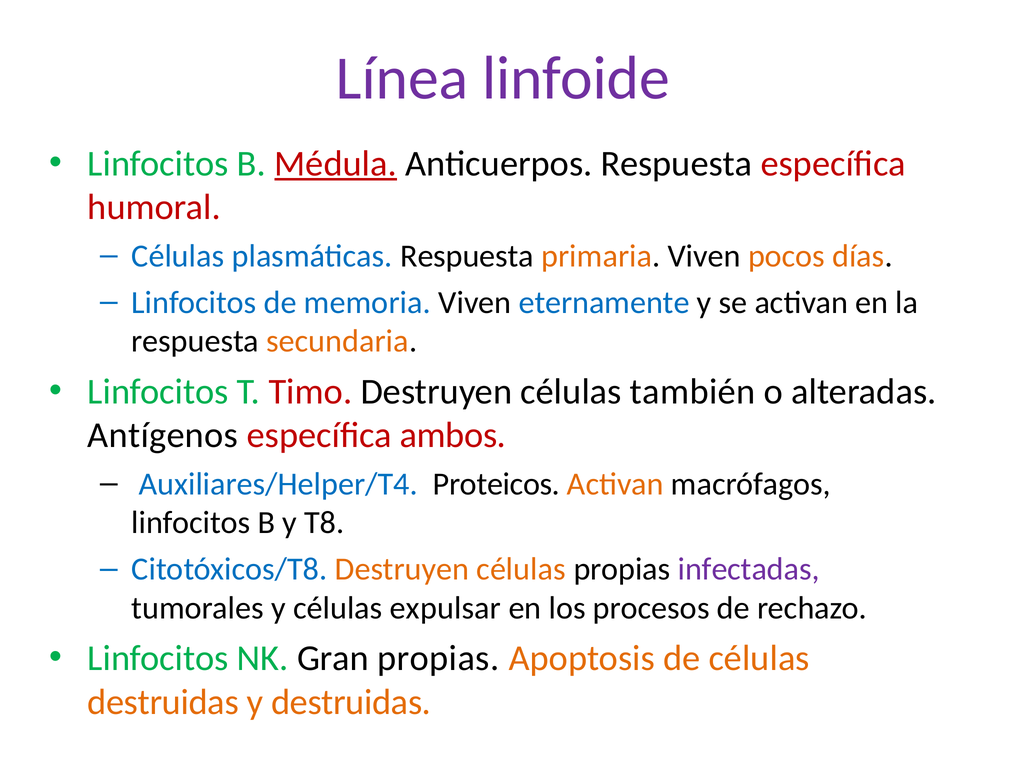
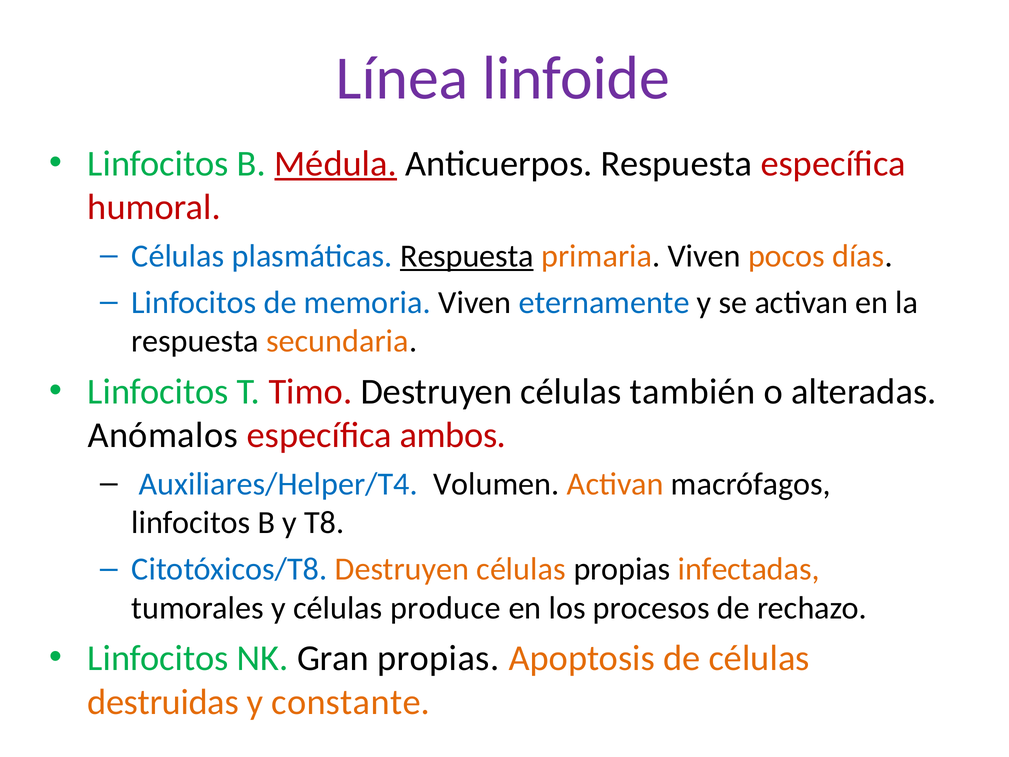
Respuesta underline: none -> present (467, 256)
Antígenos: Antígenos -> Anómalos (163, 435)
Proteicos: Proteicos -> Volumen (496, 484)
infectadas colour: purple -> orange (749, 569)
expulsar: expulsar -> produce (445, 608)
y destruidas: destruidas -> constante (351, 702)
